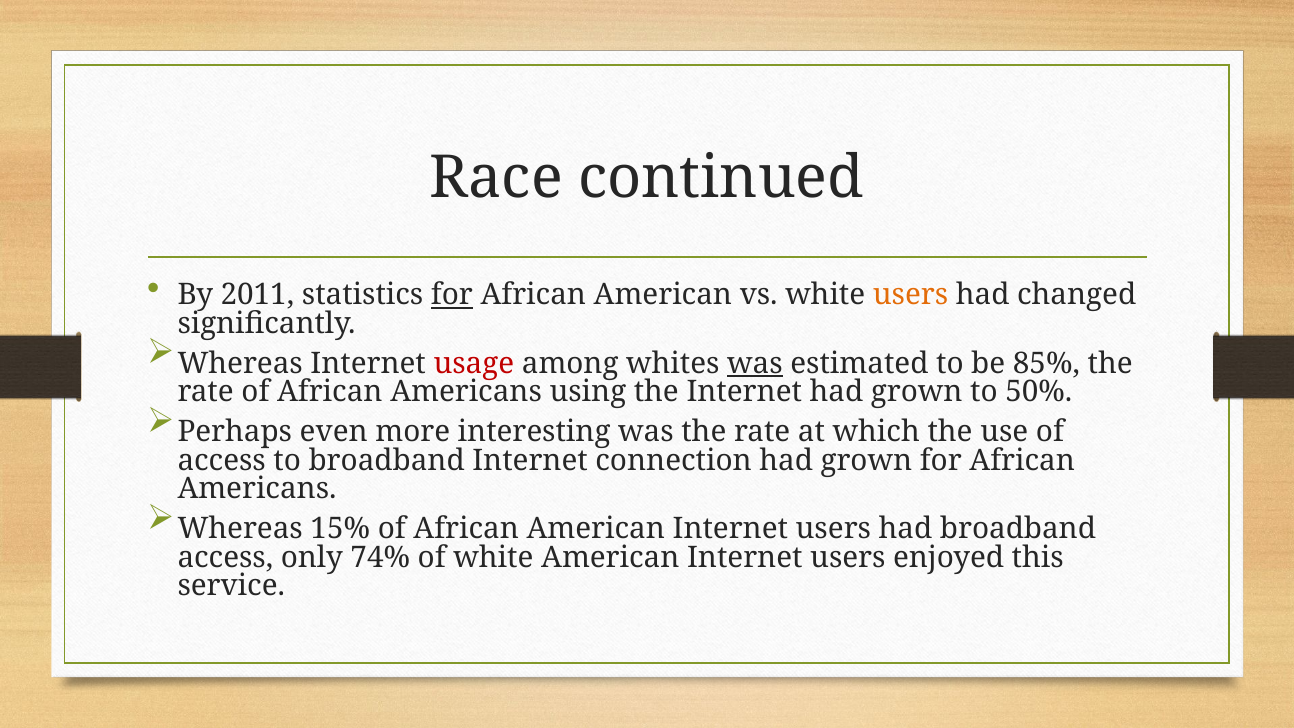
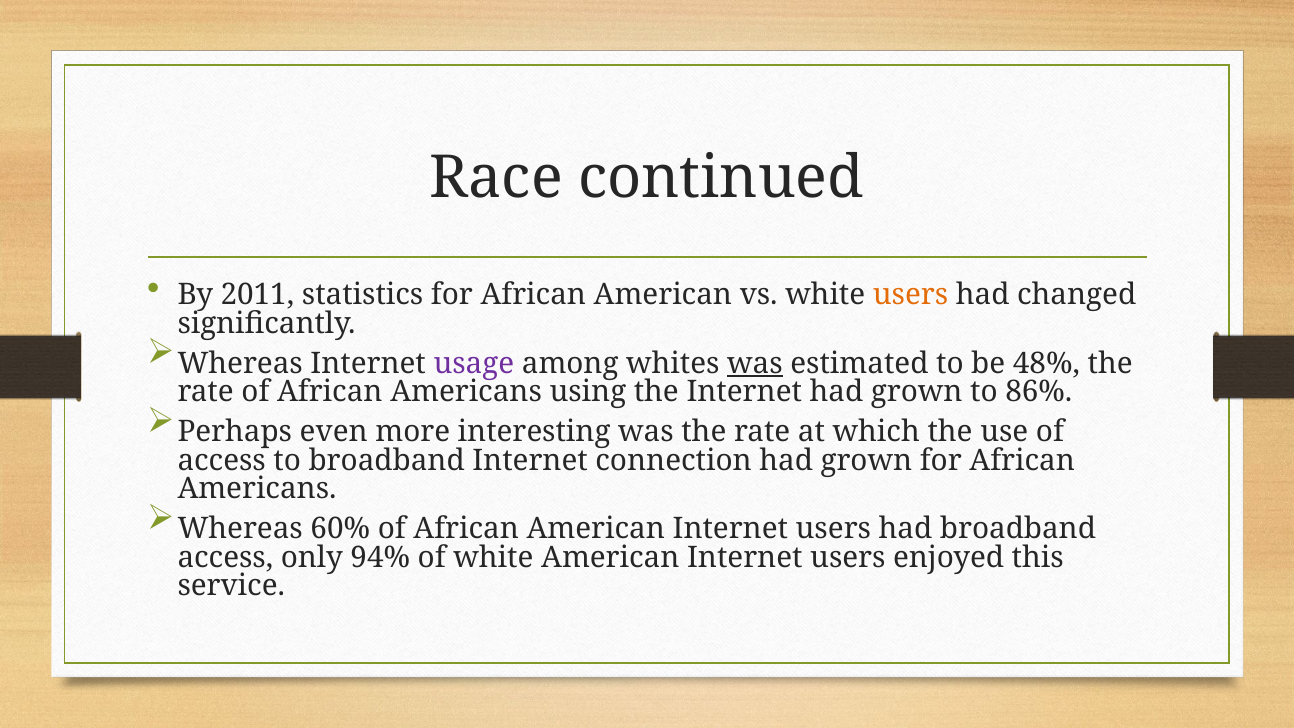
for underline: present -> none (452, 295)
usage colour: red -> purple (474, 363)
85%: 85% -> 48% (1046, 363)
50%: 50% -> 86% (1039, 392)
15%: 15% -> 60% (340, 529)
74%: 74% -> 94% (380, 557)
